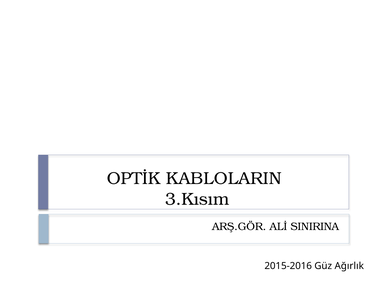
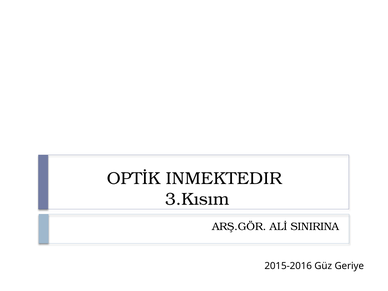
KABLOLARIN: KABLOLARIN -> INMEKTEDIR (224, 178)
Ağırlık: Ağırlık -> Geriye (349, 266)
